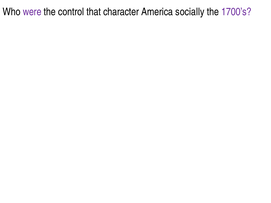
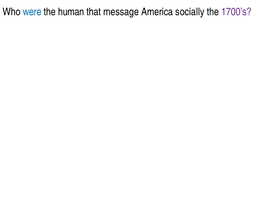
were colour: purple -> blue (32, 12)
control: control -> human (71, 12)
character: character -> message (121, 12)
